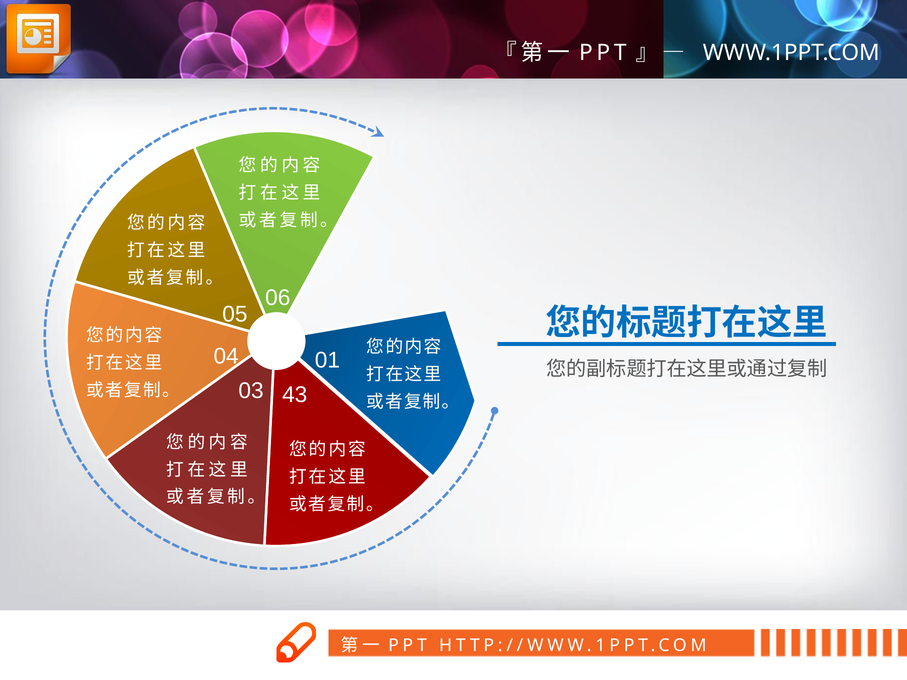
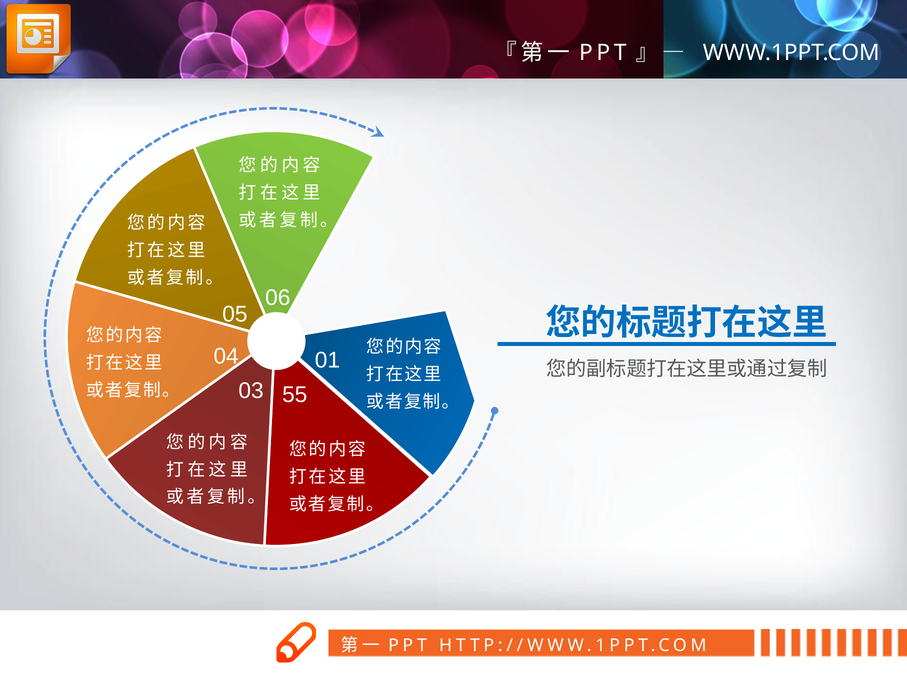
43: 43 -> 55 (295, 395)
